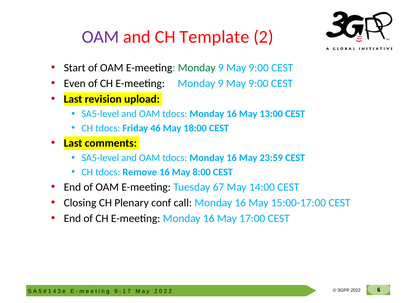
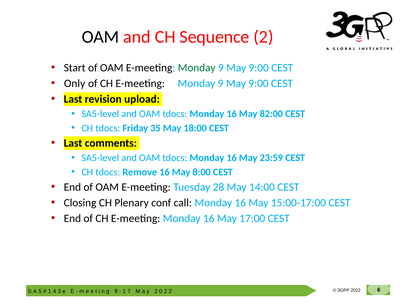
OAM colour: purple -> black (101, 37)
Template: Template -> Sequence (215, 37)
Even: Even -> Only (75, 83)
13:00: 13:00 -> 82:00 (271, 114)
46: 46 -> 35 (155, 128)
67: 67 -> 28 (218, 187)
